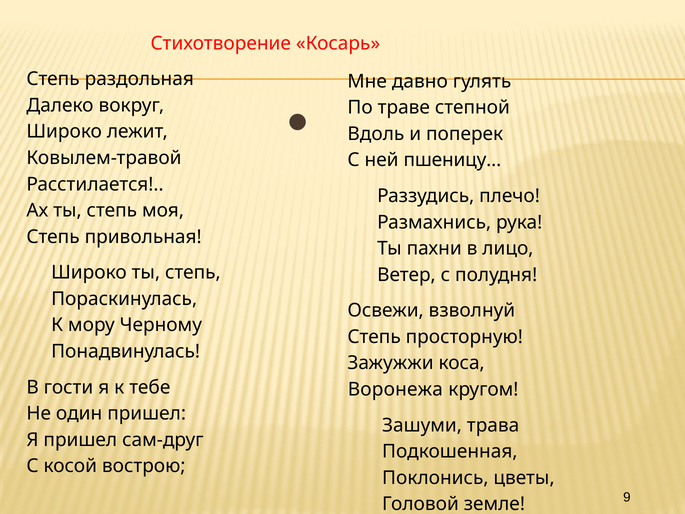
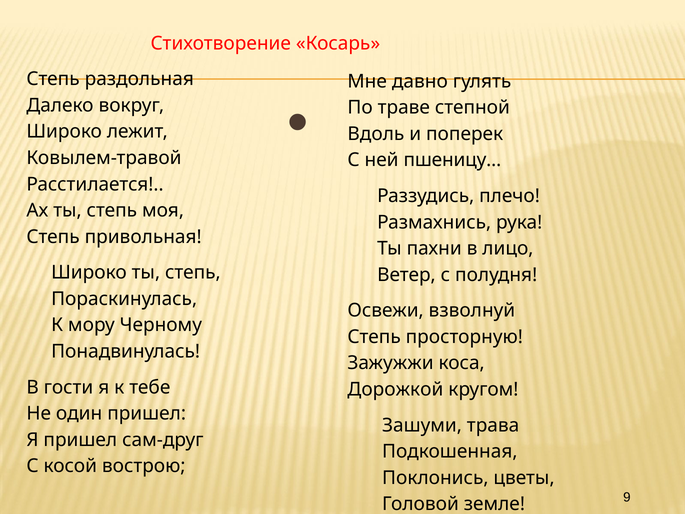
Воронежа: Воронежа -> Дорожкой (395, 389)
